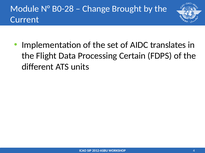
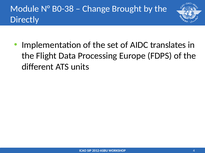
B0-28: B0-28 -> B0-38 (63, 9)
Current: Current -> Directly (25, 20)
Certain: Certain -> Europe (132, 56)
